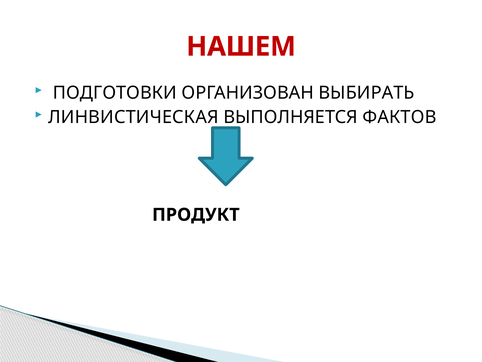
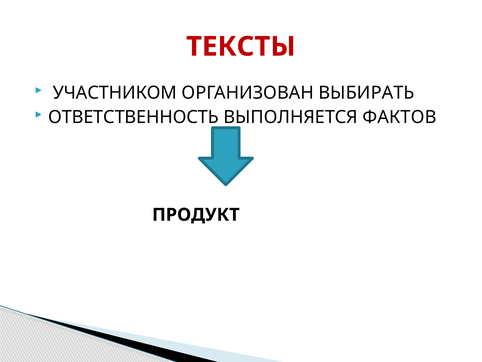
НАШЕМ: НАШЕМ -> ТЕКСТЫ (241, 47)
ПОДГОТОВКИ: ПОДГОТОВКИ -> УЧАСТНИКОМ (115, 93)
ЛИНВИСТИЧЕСКАЯ: ЛИНВИСТИЧЕСКАЯ -> ОТВЕТСТВЕННОСТЬ (134, 117)
